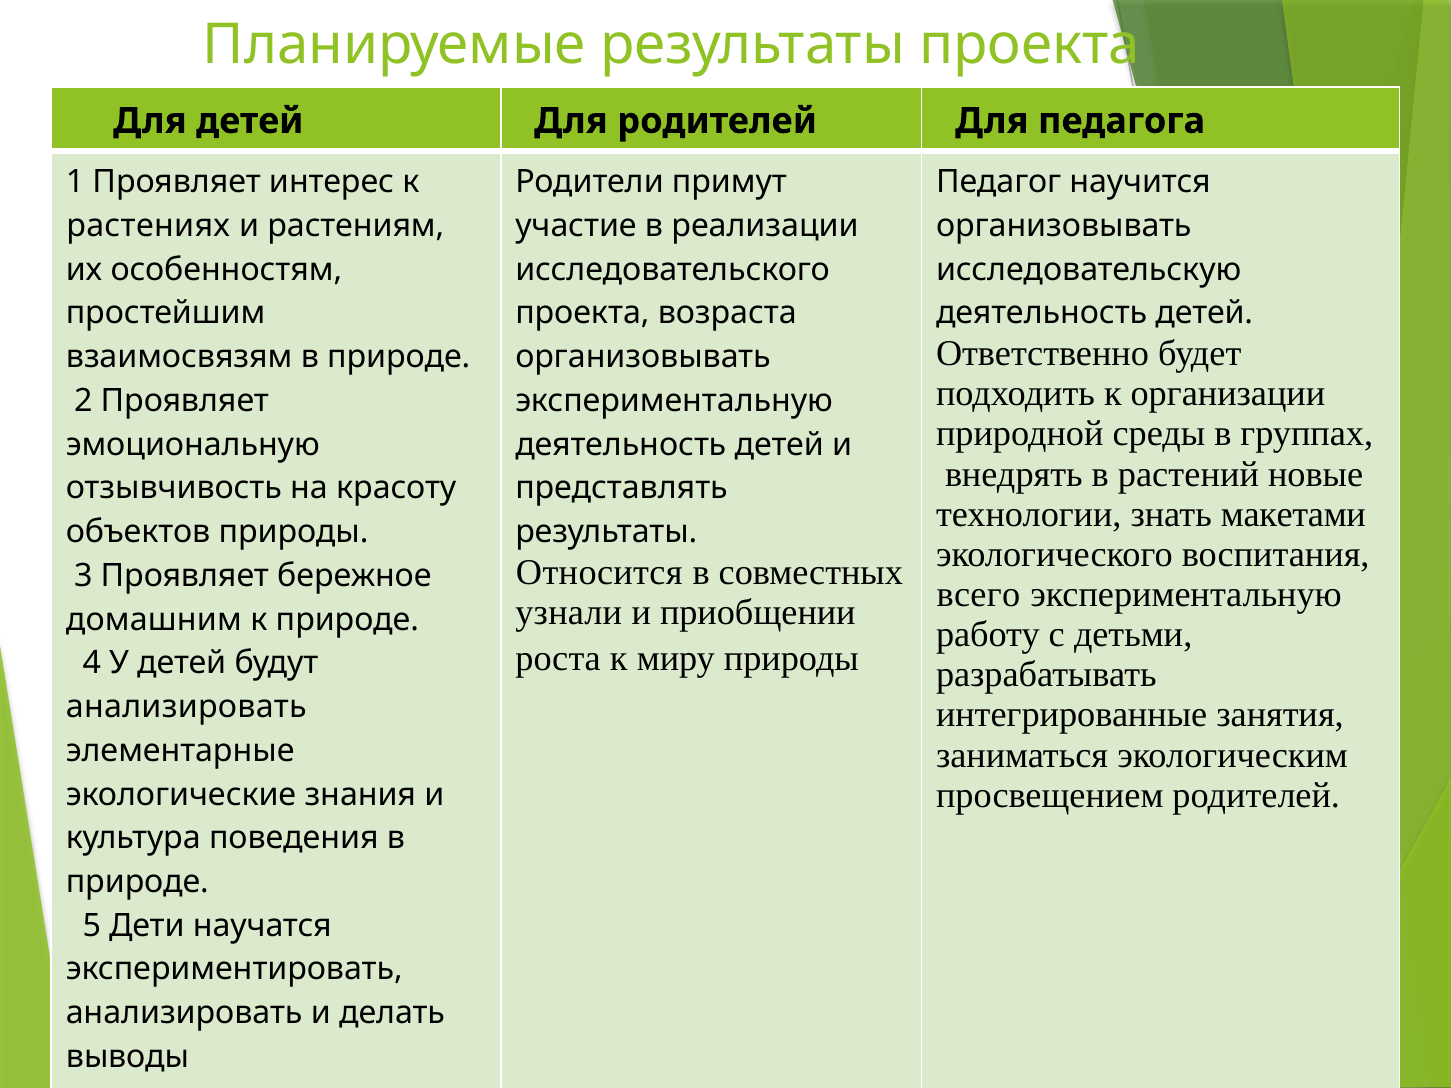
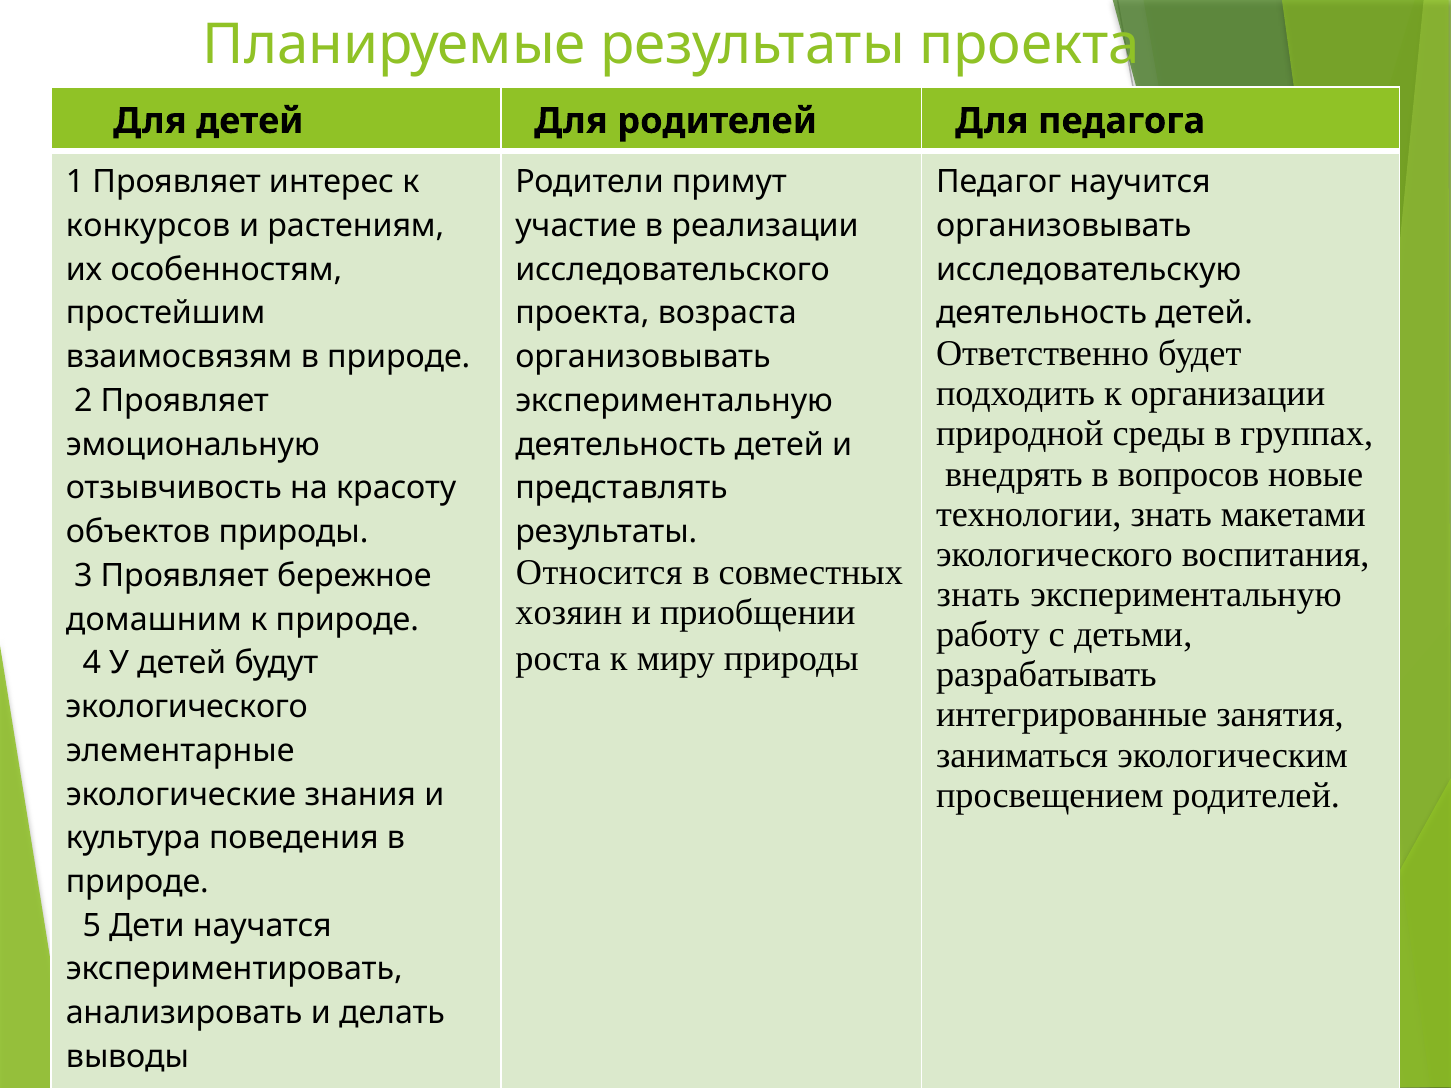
растениях: растениях -> конкурсов (148, 226)
растений: растений -> вопросов (1189, 474)
всего: всего -> знать (978, 595)
узнали: узнали -> хозяин (569, 613)
анализировать: анализировать -> экологического (187, 707)
